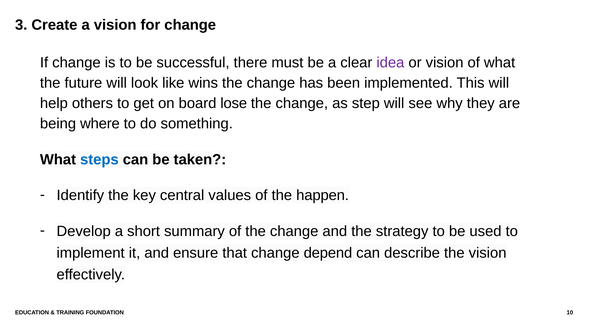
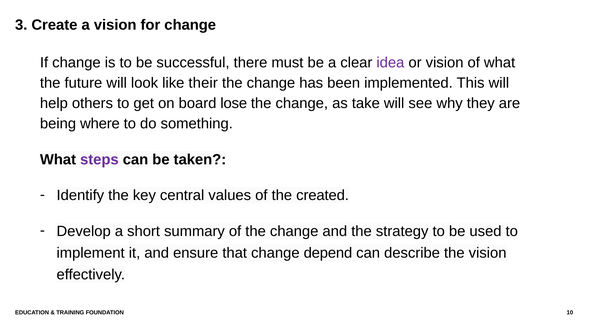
wins: wins -> their (203, 83)
step: step -> take (366, 103)
steps colour: blue -> purple (99, 159)
happen: happen -> created (323, 195)
